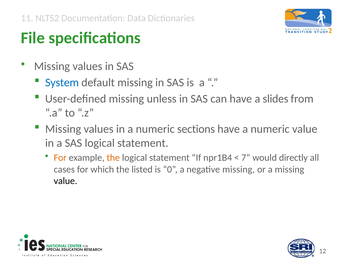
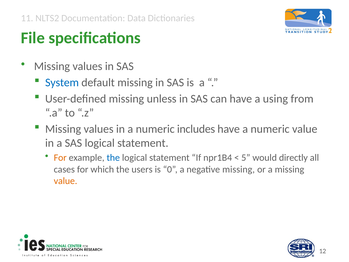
slides: slides -> using (275, 99)
sections: sections -> includes (196, 129)
the colour: orange -> blue (113, 158)
7: 7 -> 5 (246, 158)
listed: listed -> users (142, 169)
value colour: black -> orange (66, 181)
